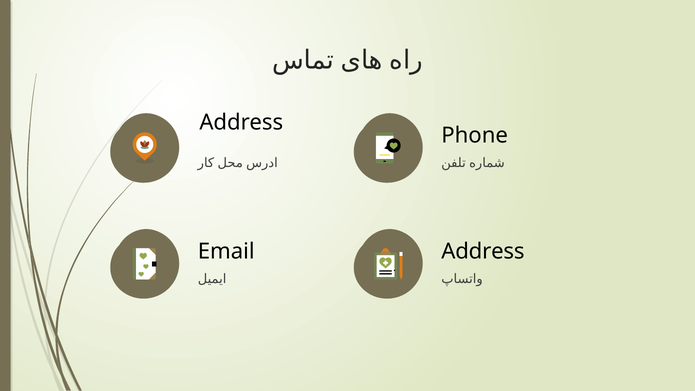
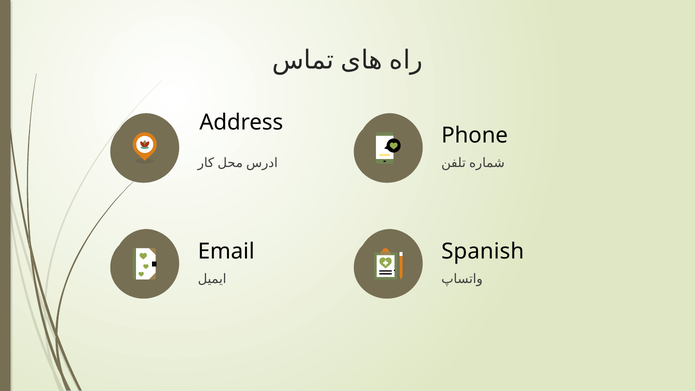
Address: Address -> Spanish (483, 251)
